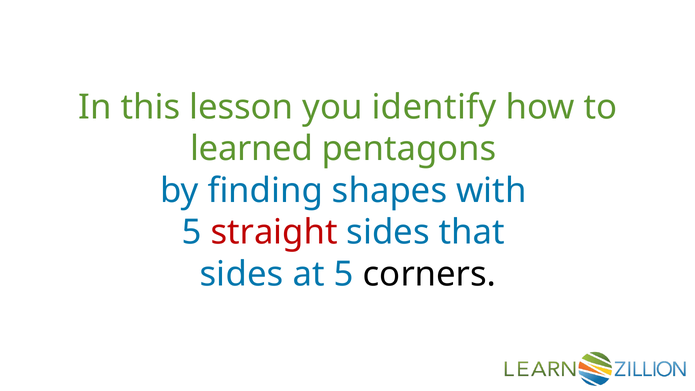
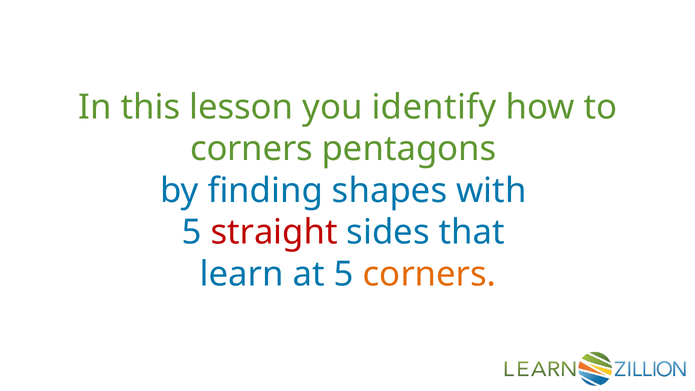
learned: learned -> corners (252, 149)
sides: sides -> learn (242, 274)
corners colour: black -> orange (430, 274)
